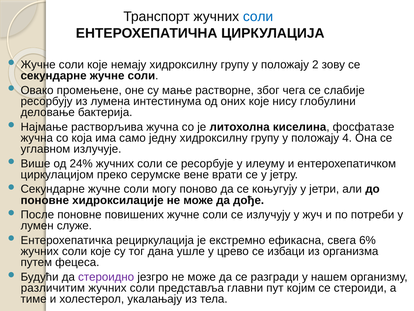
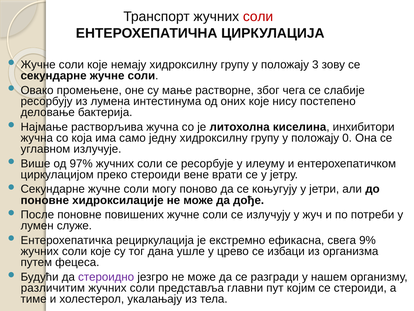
соли colour: blue -> red (258, 17)
2: 2 -> 3 (315, 64)
глобулини: глобулини -> постепено (328, 101)
фосфатазе: фосфатазе -> инхибитори (364, 127)
4: 4 -> 0 (347, 138)
24%: 24% -> 97% (81, 163)
преко серумске: серумске -> стероиди (156, 174)
6%: 6% -> 9% (367, 240)
